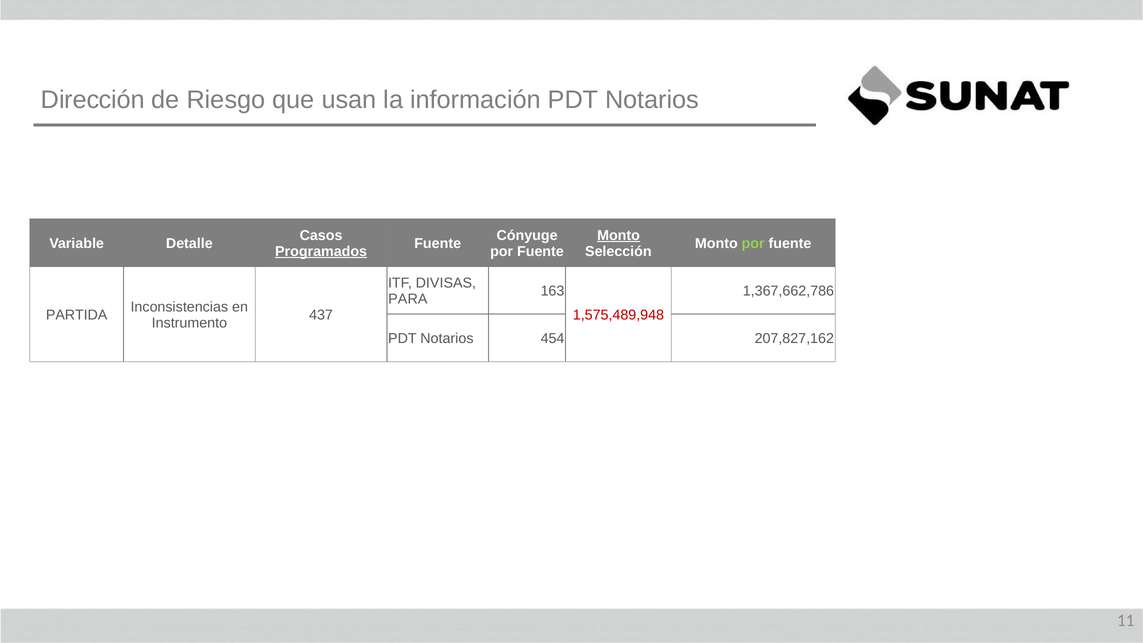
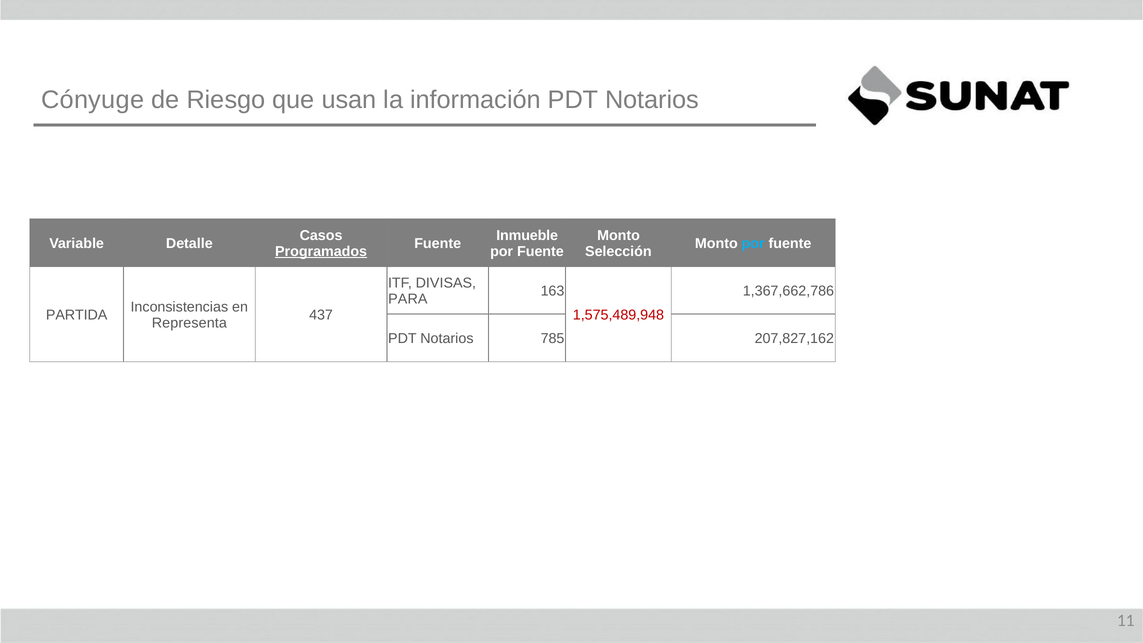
Dirección: Dirección -> Cónyuge (93, 100)
Cónyuge: Cónyuge -> Inmueble (527, 236)
Monto underline: present -> none (619, 236)
por colour: light green -> light blue (753, 244)
Instrumento: Instrumento -> Representa (189, 323)
454: 454 -> 785 (553, 339)
